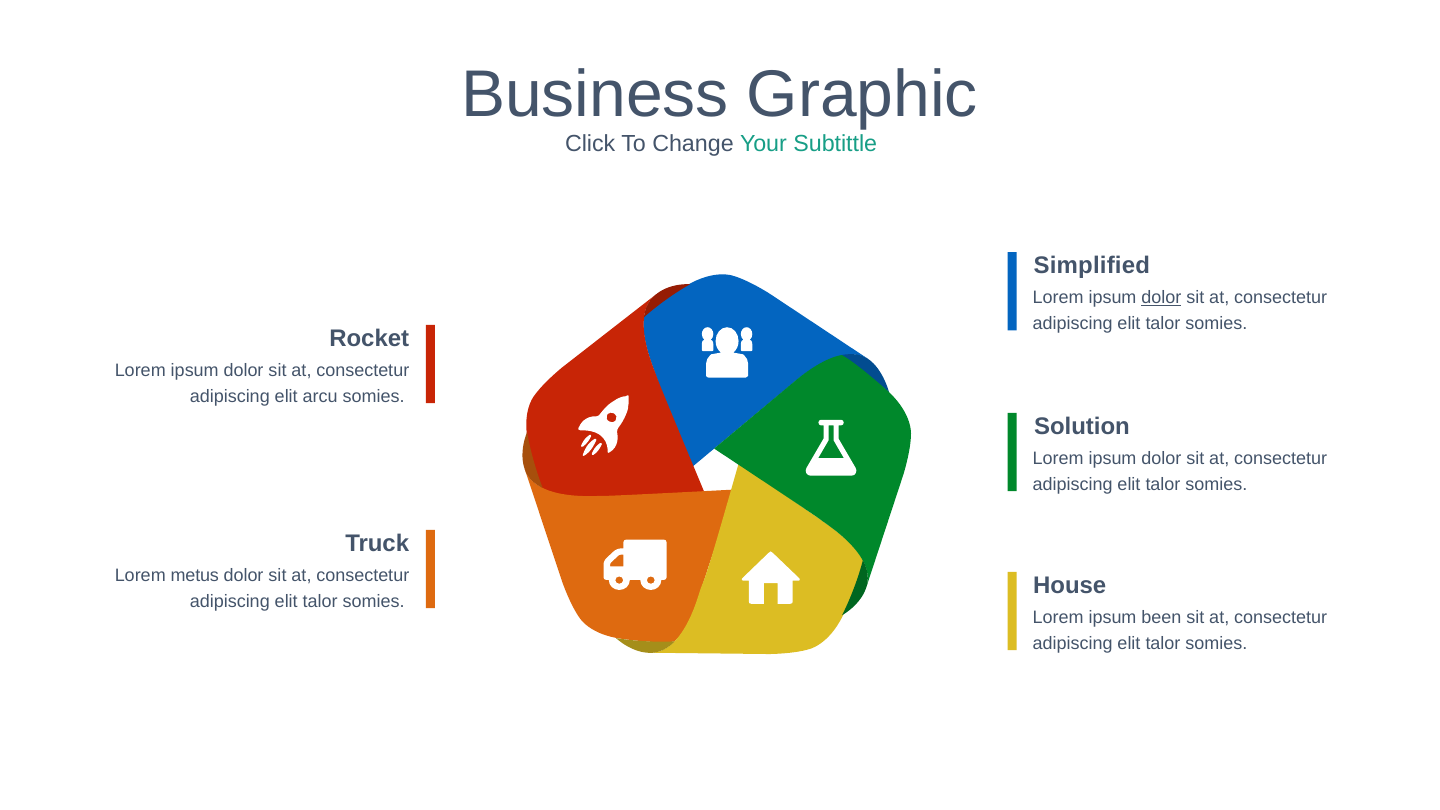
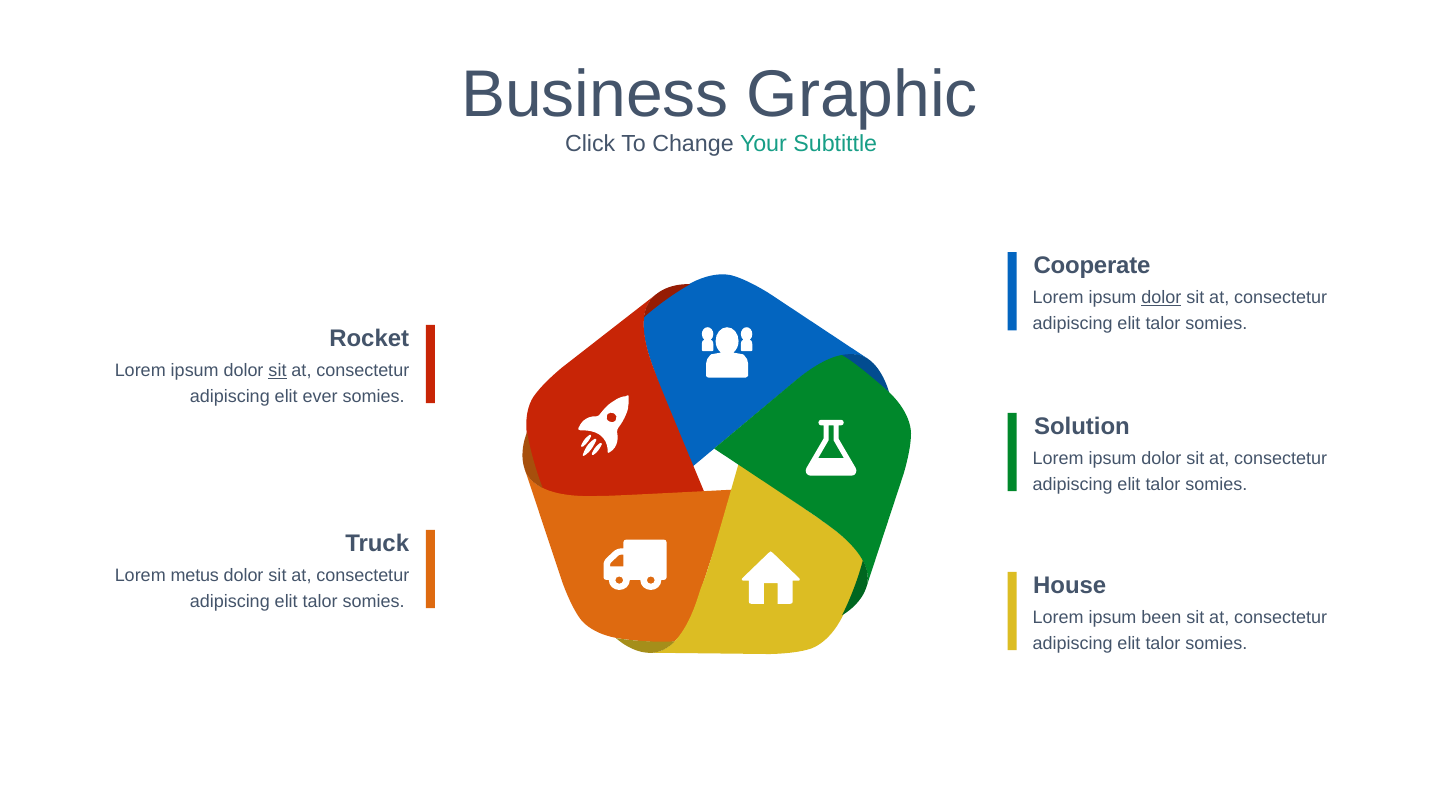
Simplified: Simplified -> Cooperate (1092, 266)
sit underline: none -> present (278, 371)
arcu: arcu -> ever (320, 397)
